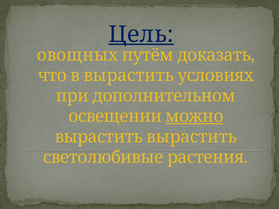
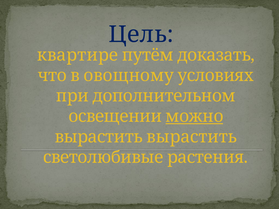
Цель underline: present -> none (141, 34)
овощных: овощных -> квартире (77, 55)
в вырастить: вырастить -> овощному (129, 76)
